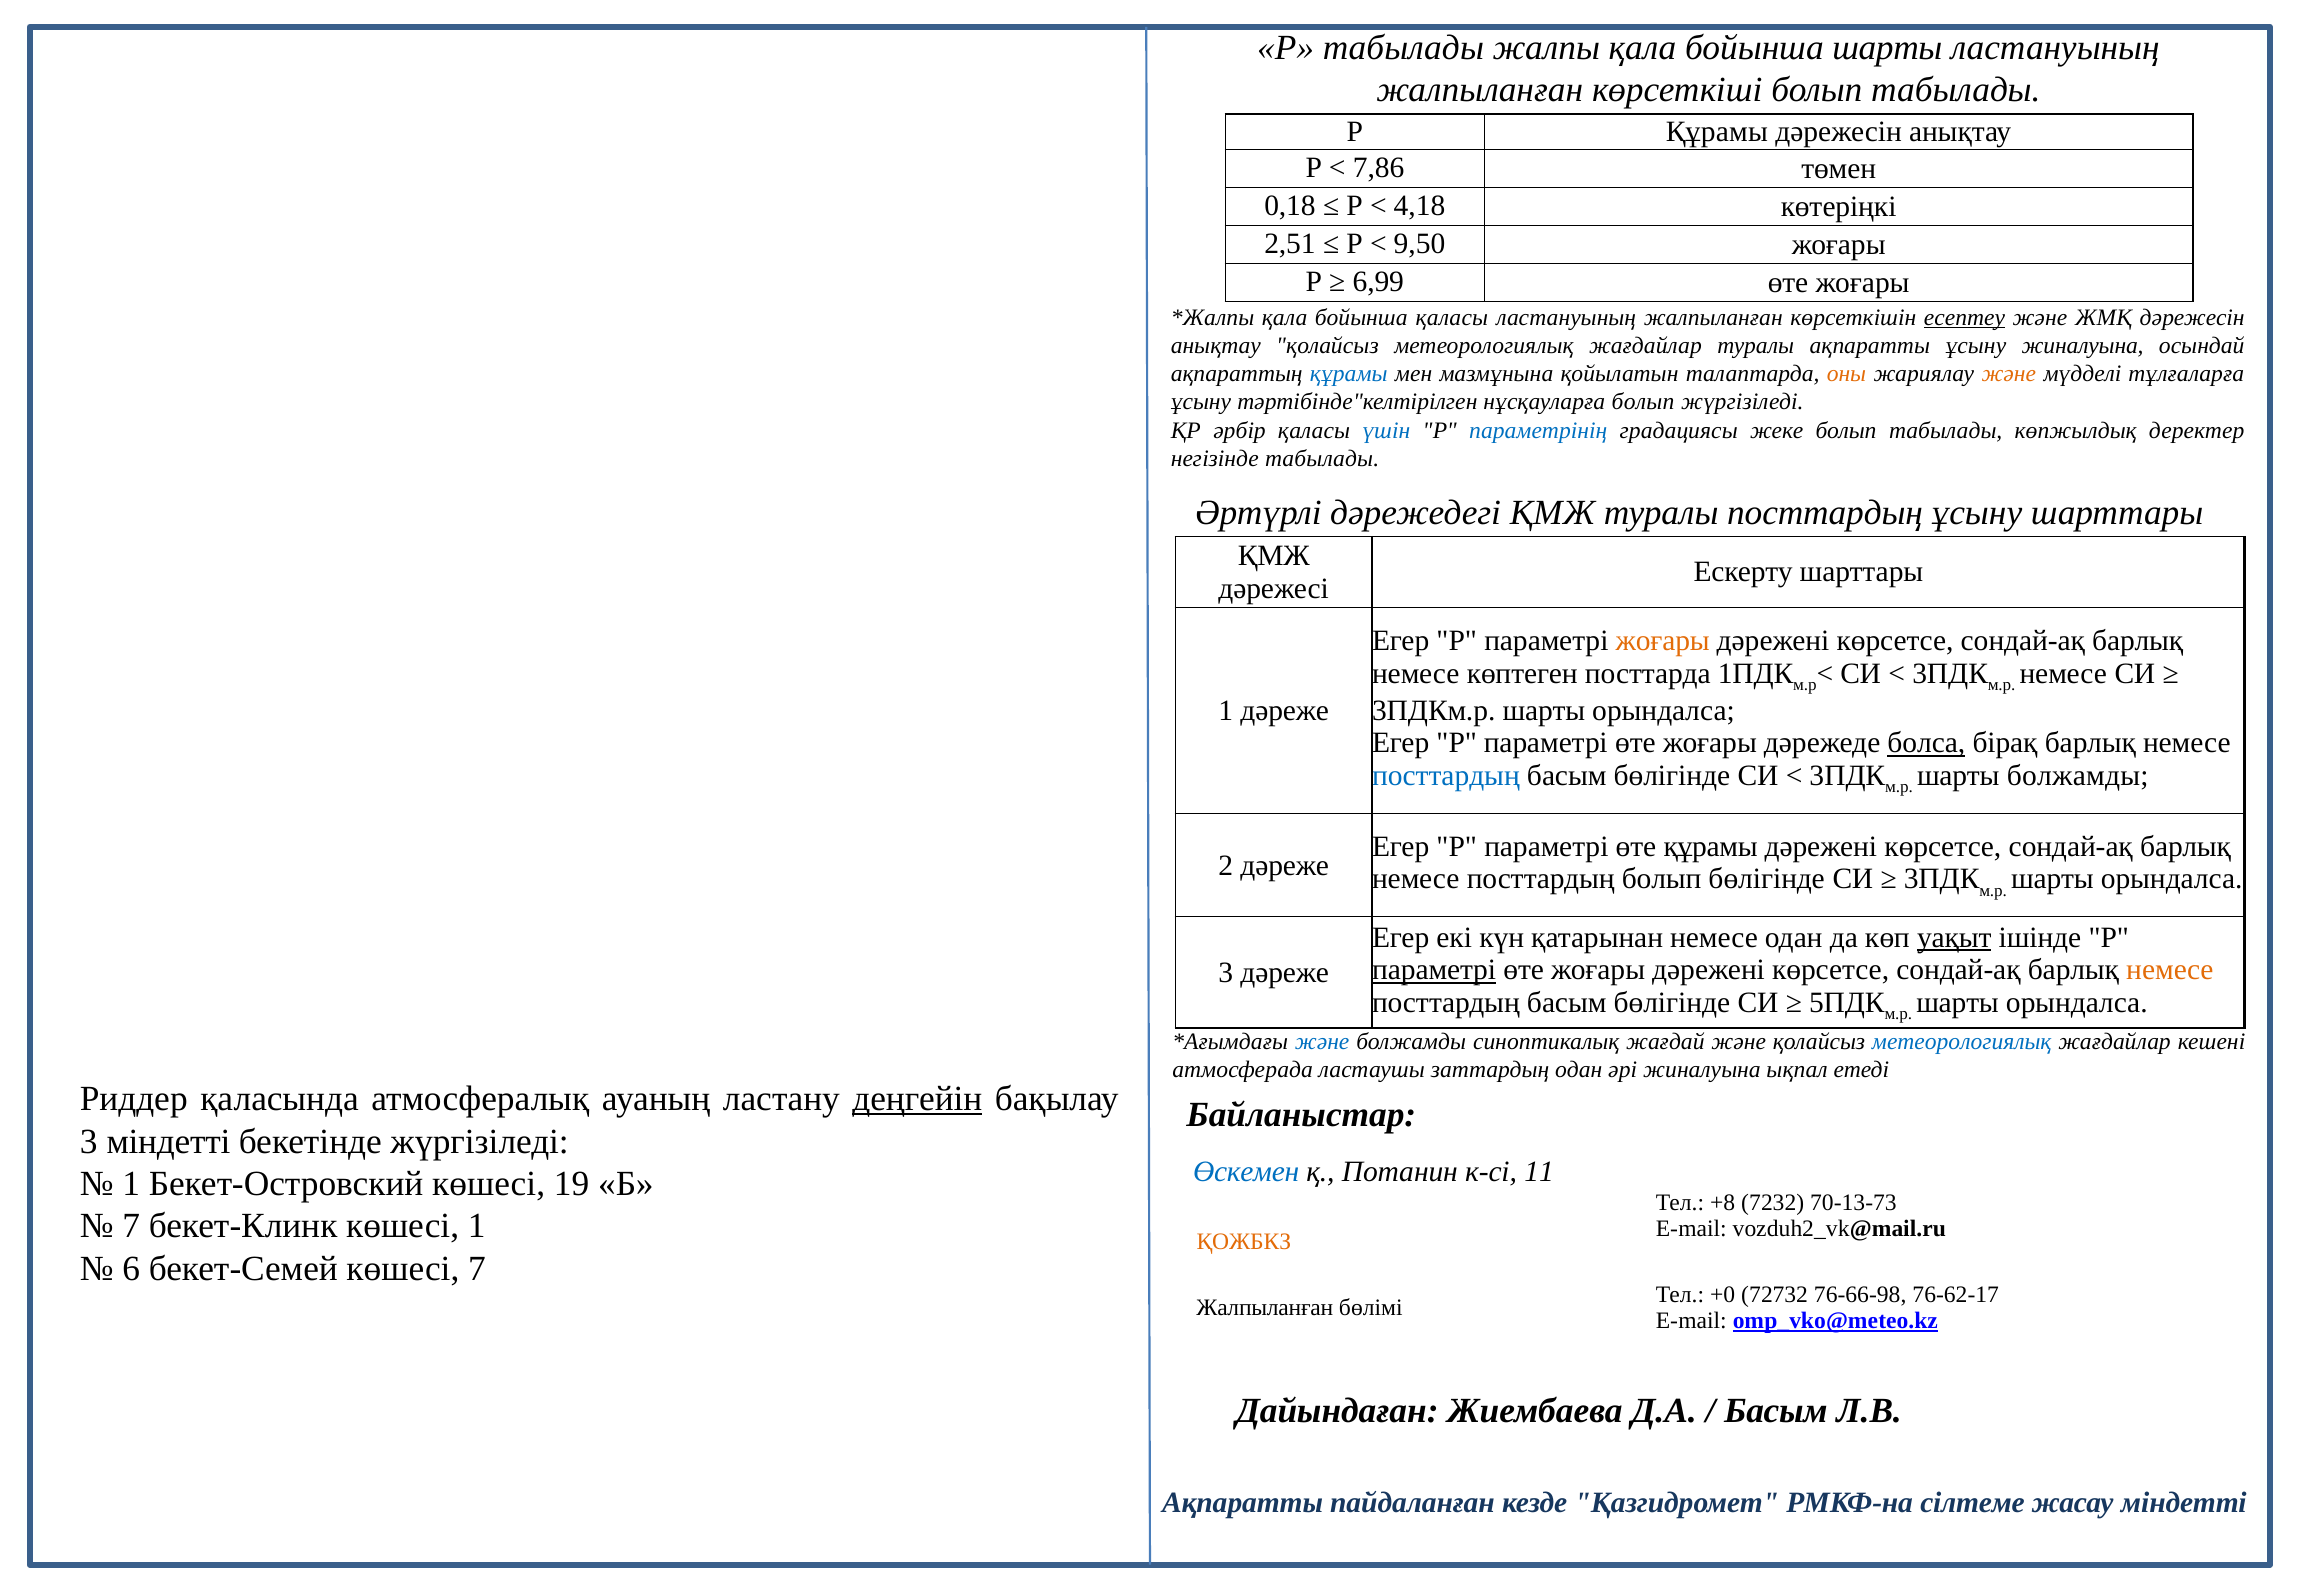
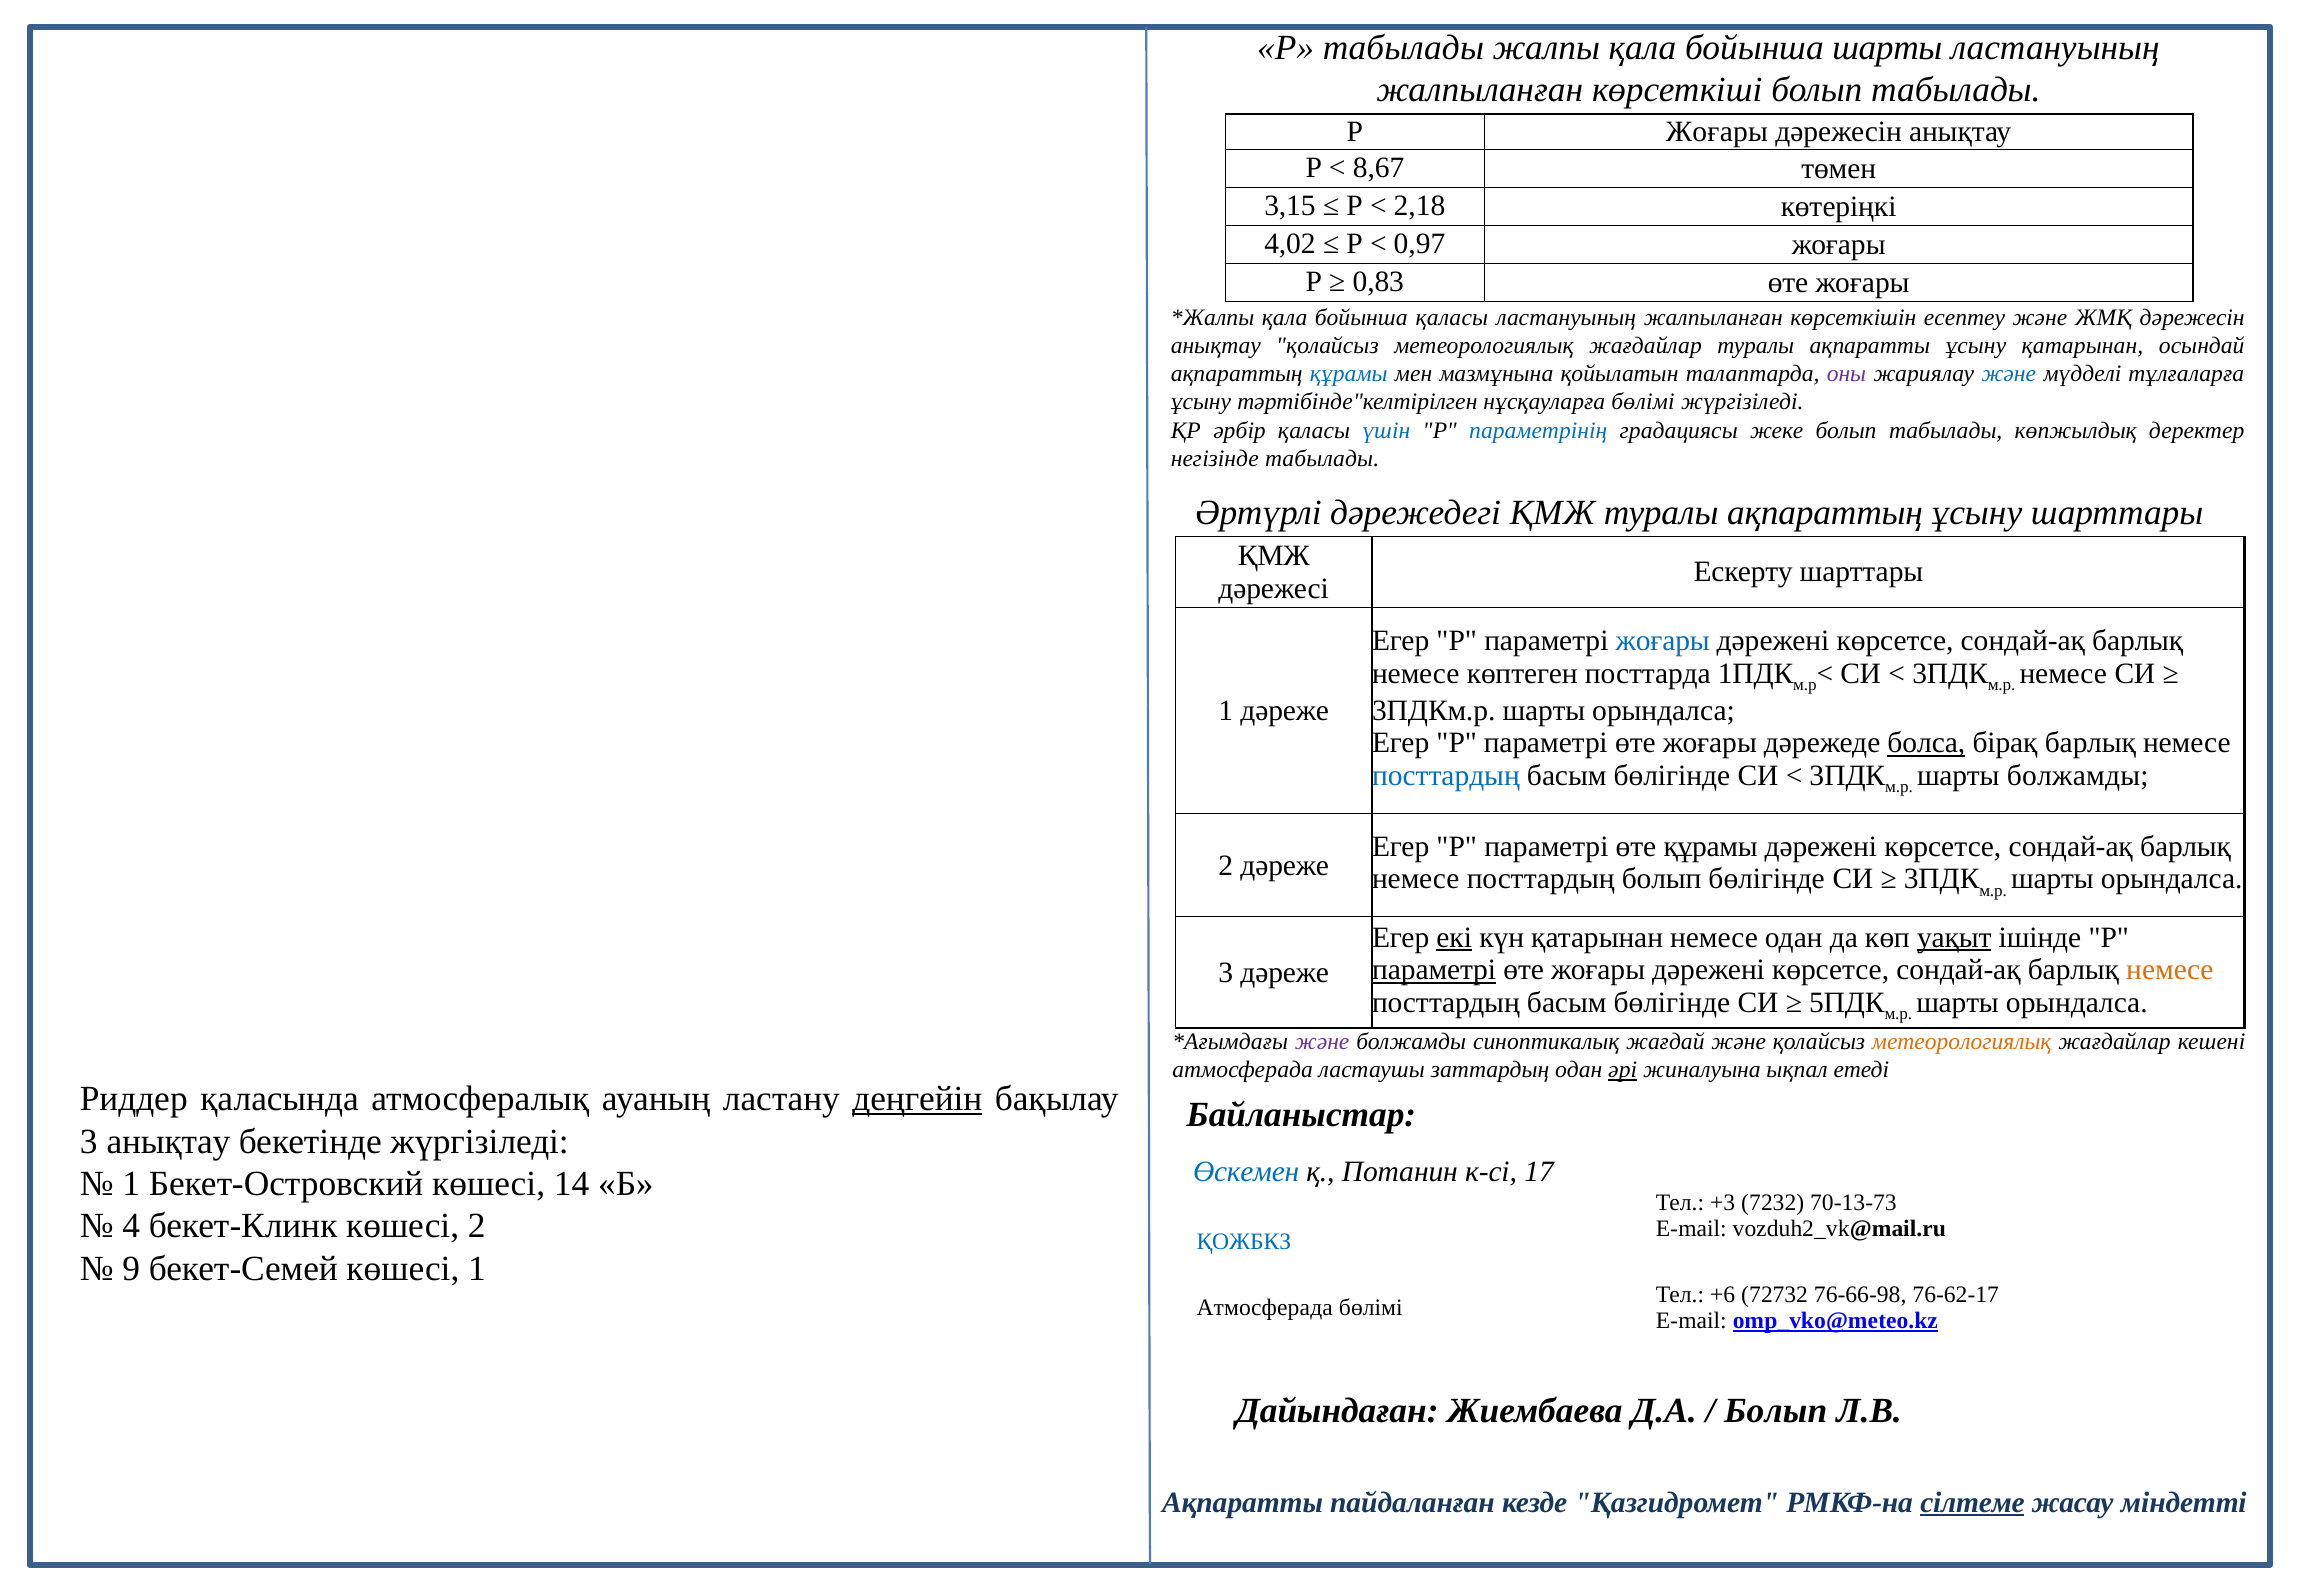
Р Құрамы: Құрамы -> Жоғары (1717, 132)
7,86: 7,86 -> 8,67 (1379, 168)
0,18: 0,18 -> 3,15 (1290, 206)
4,18: 4,18 -> 2,18 (1419, 206)
2,51: 2,51 -> 4,02 (1290, 244)
9,50: 9,50 -> 0,97 (1419, 244)
6,99: 6,99 -> 0,83 (1378, 282)
есептеу underline: present -> none (1964, 318)
ұсыну жиналуына: жиналуына -> қатарынан (2083, 346)
оны colour: orange -> purple (1846, 374)
және colour: orange -> blue (2009, 374)
нұсқауларға болып: болып -> бөлімі (1643, 402)
туралы посттардың: посттардың -> ақпараттың (1825, 513)
жоғары colour: orange -> blue (1663, 641)
екі underline: none -> present (1454, 938)
және colour: blue -> purple (1322, 1042)
метеорологиялық colour: blue -> orange (1962, 1042)
әрі underline: none -> present (1623, 1070)
3 міндетті: міндетті -> анықтау (168, 1142)
11: 11 -> 17 (1539, 1172)
19: 19 -> 14 (572, 1184)
+8: +8 -> +3 (1723, 1203)
7: 7 -> 4 (131, 1227)
көшесі 1: 1 -> 2 (477, 1227)
ҚОЖБКЗ colour: orange -> blue (1244, 1242)
6: 6 -> 9 (131, 1269)
көшесі 7: 7 -> 1 (477, 1269)
+0: +0 -> +6 (1723, 1295)
Жалпыланған: Жалпыланған -> Атмосферада (1265, 1308)
Басым: Басым -> Болып (1776, 1411)
сілтеме underline: none -> present (1973, 1503)
